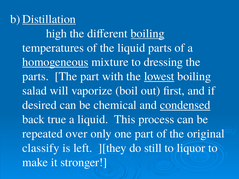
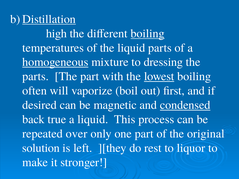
salad: salad -> often (35, 91)
chemical: chemical -> magnetic (115, 105)
classify: classify -> solution (41, 148)
still: still -> rest (153, 148)
